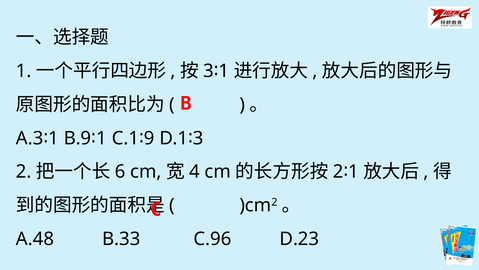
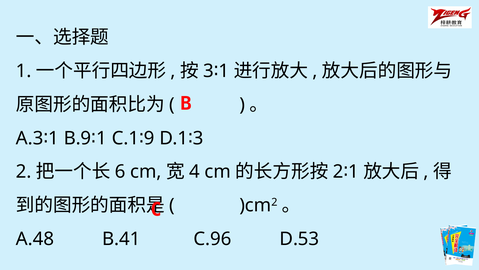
B.33: B.33 -> B.41 (121, 239)
D.23: D.23 -> D.53 (299, 239)
